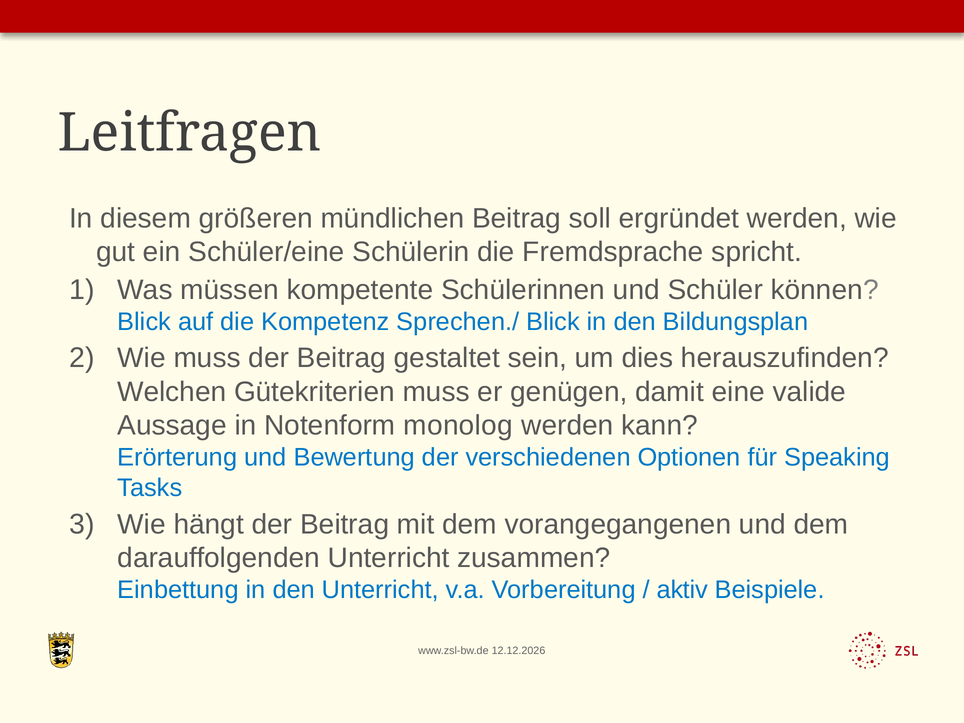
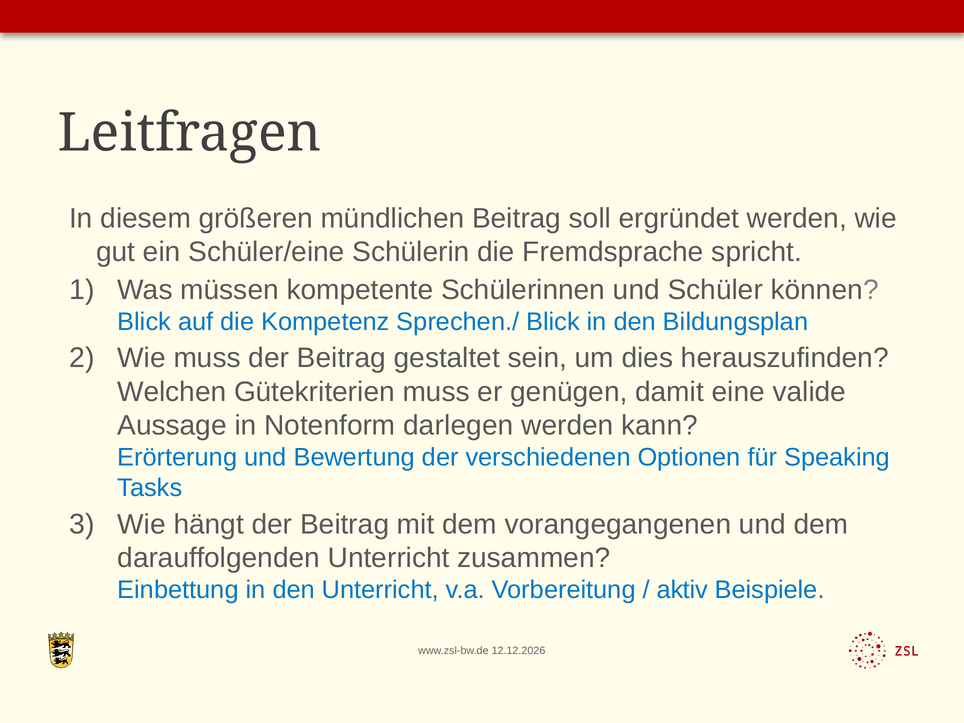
monolog: monolog -> darlegen (458, 426)
